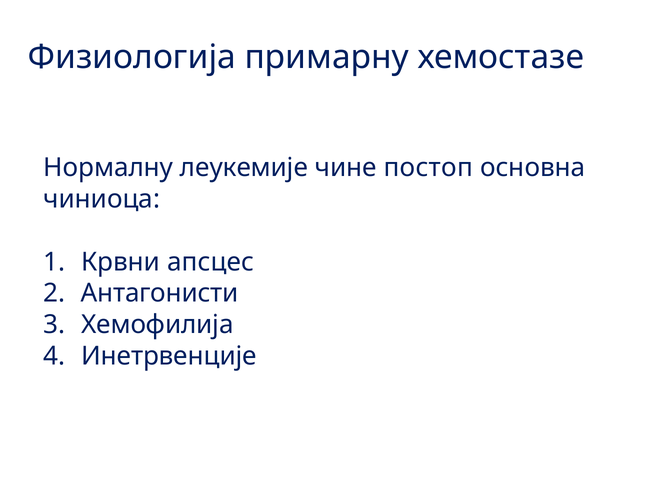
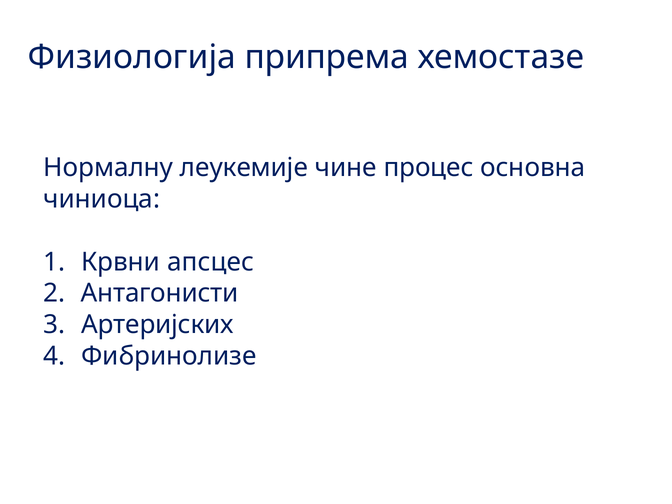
примарну: примарну -> припрема (327, 57)
постоп: постоп -> процес (429, 168)
Хемофилија: Хемофилија -> Артеријских (157, 325)
Инетрвенције: Инетрвенције -> Фибринолизе (169, 356)
